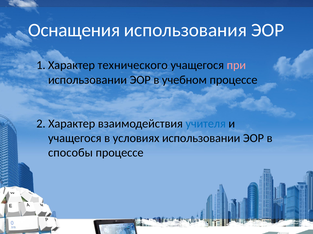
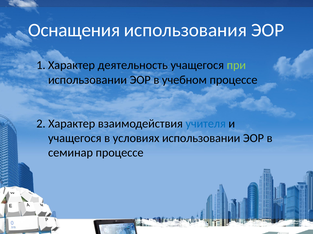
технического: технического -> деятельность (133, 65)
при colour: pink -> light green (236, 65)
способы: способы -> семинар (70, 153)
